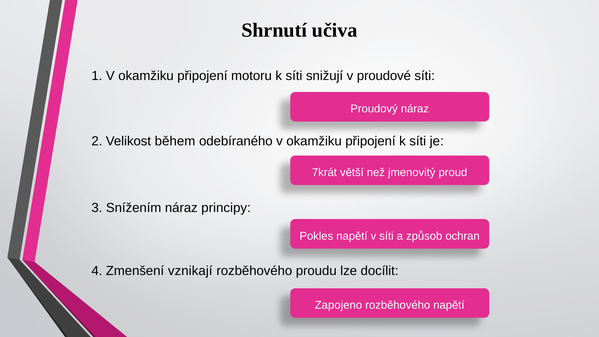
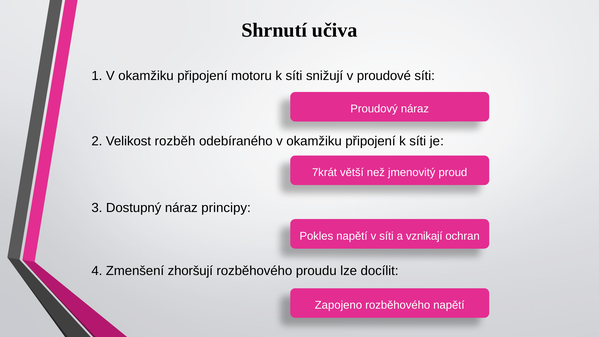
během: během -> rozběh (175, 141)
Snížením: Snížením -> Dostupný (134, 208)
způsob: způsob -> vznikají (424, 236)
vznikají: vznikají -> zhoršují (190, 271)
